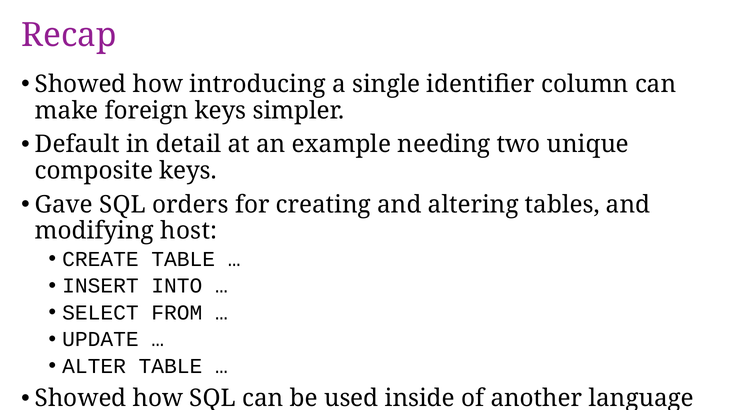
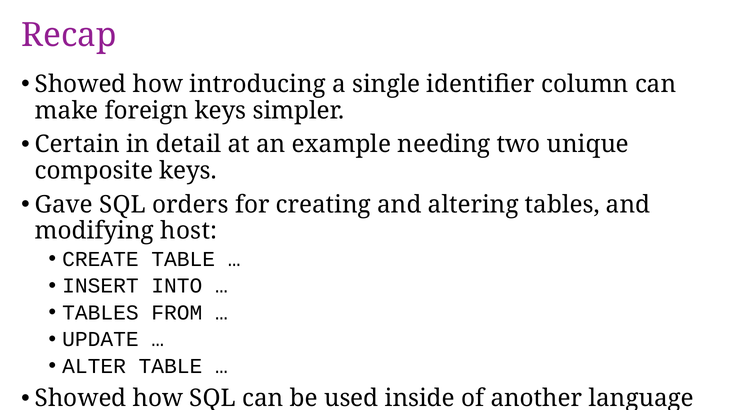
Default: Default -> Certain (77, 144)
SELECT: SELECT -> TABLES (100, 313)
